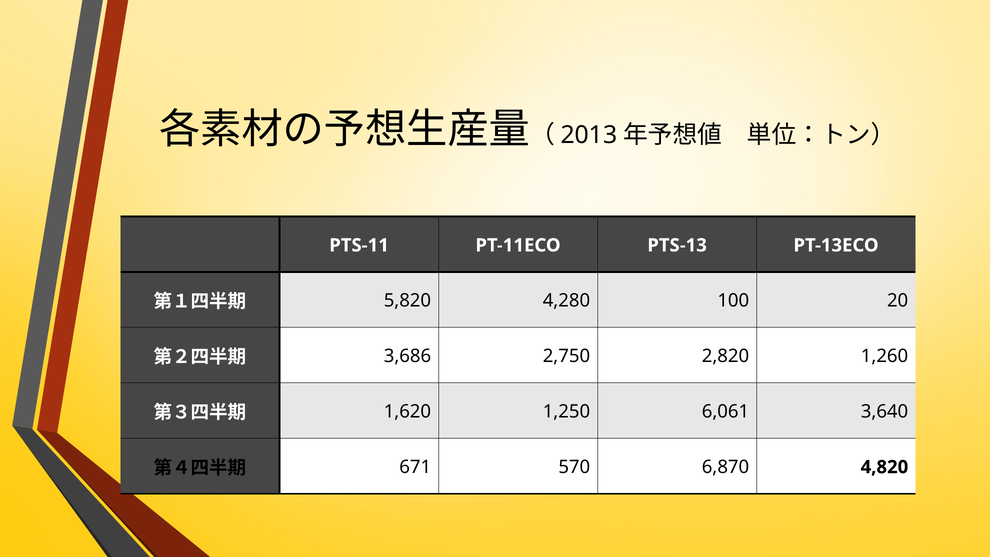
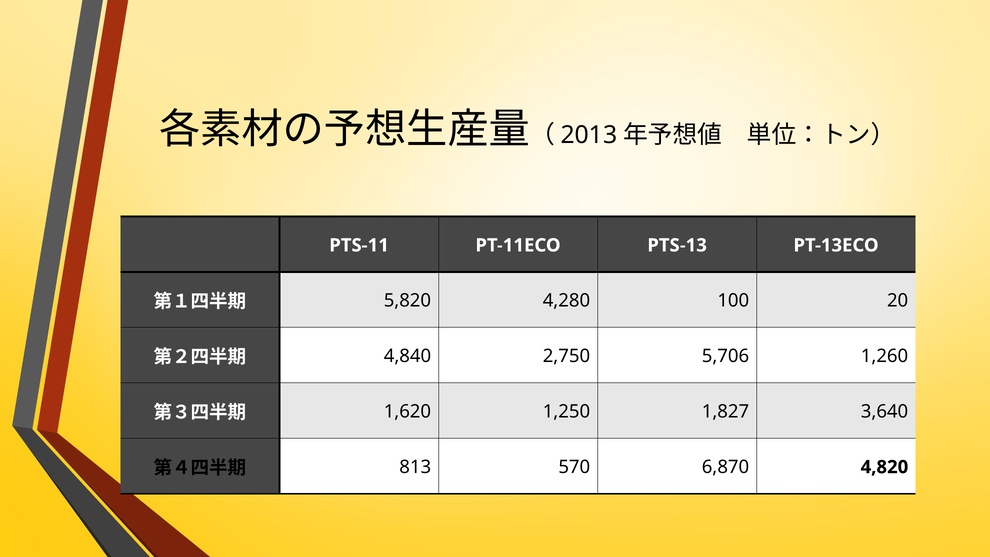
3,686: 3,686 -> 4,840 (407, 356)
2,820: 2,820 -> 5,706 (726, 356)
6,061: 6,061 -> 1,827 (726, 412)
671: 671 -> 813 (415, 467)
